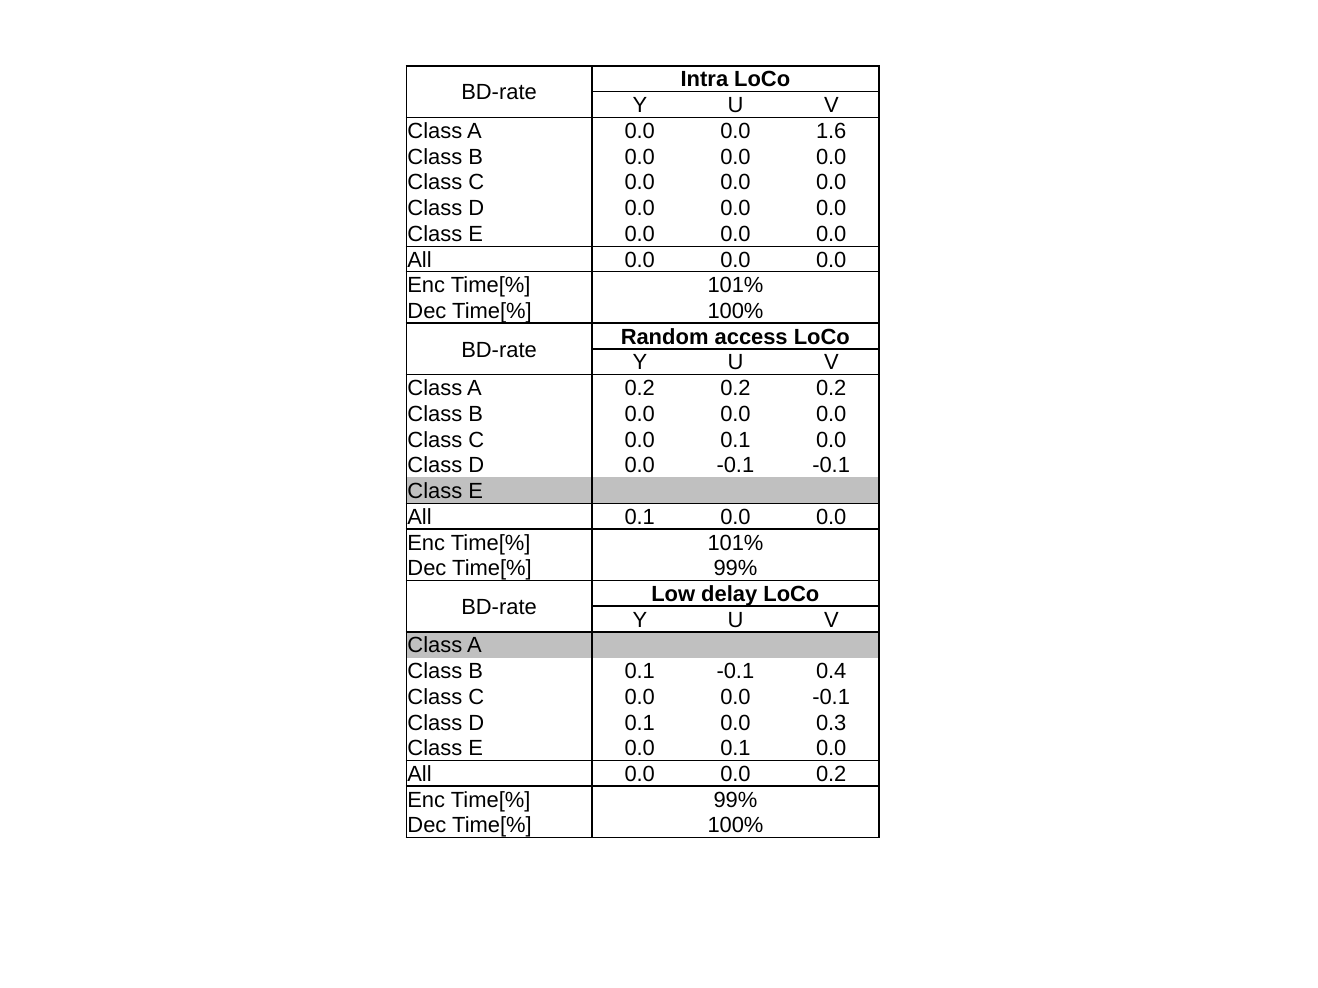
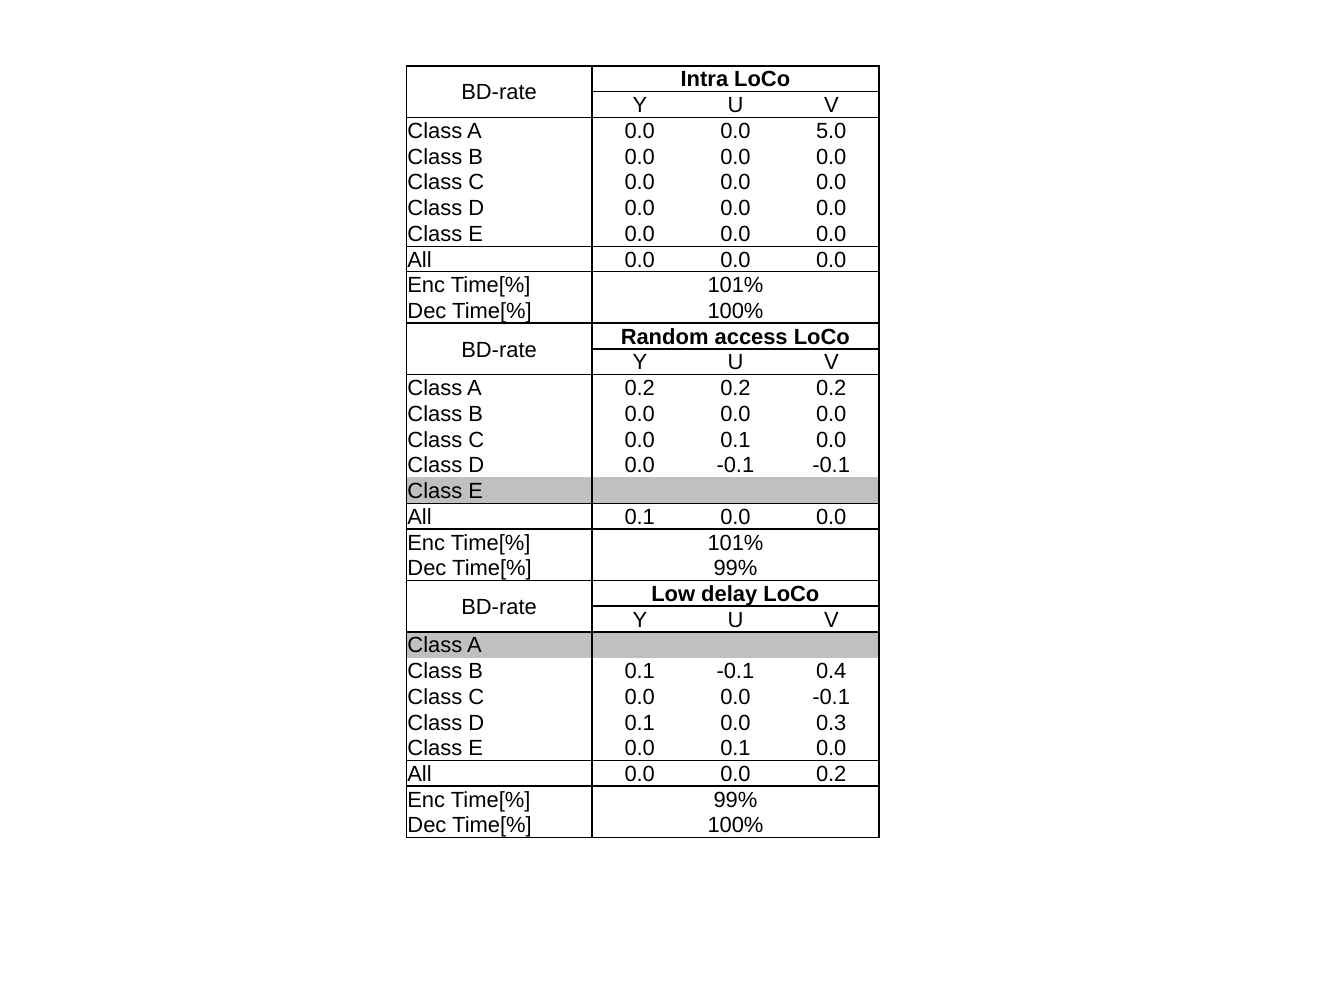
1.6: 1.6 -> 5.0 (831, 131)
